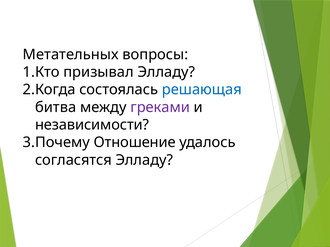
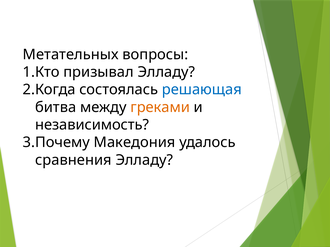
греками colour: purple -> orange (160, 107)
независимости: независимости -> независимость (92, 125)
Отношение: Отношение -> Македония (135, 143)
согласятся: согласятся -> сравнения (73, 160)
